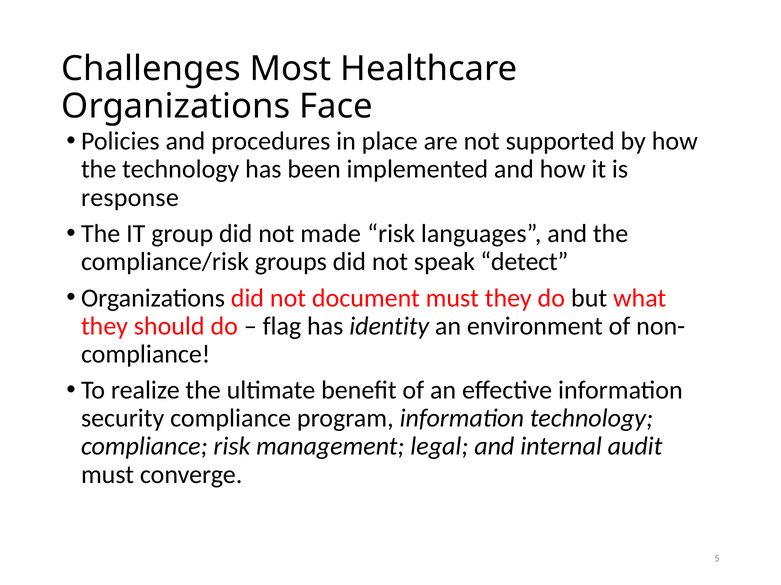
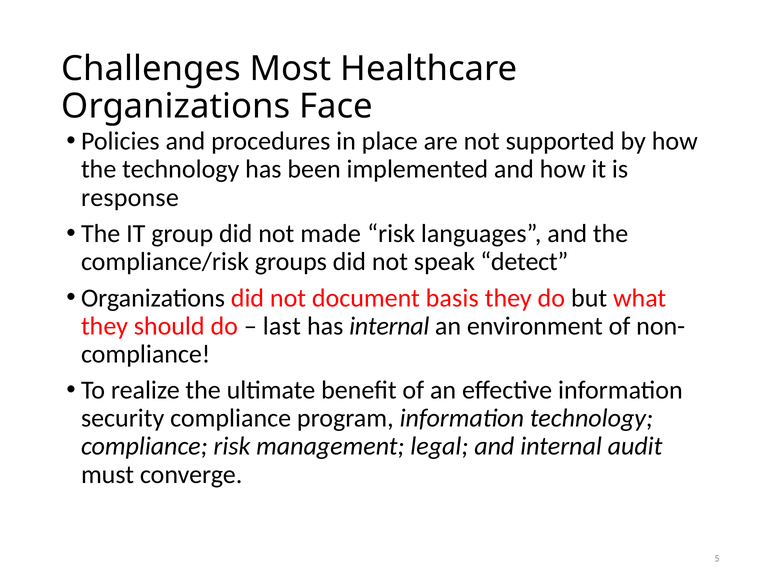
document must: must -> basis (452, 298)
flag: flag -> last (282, 326)
has identity: identity -> internal (389, 326)
